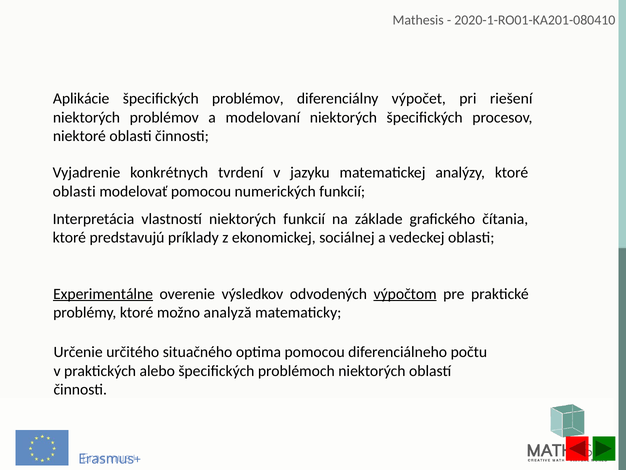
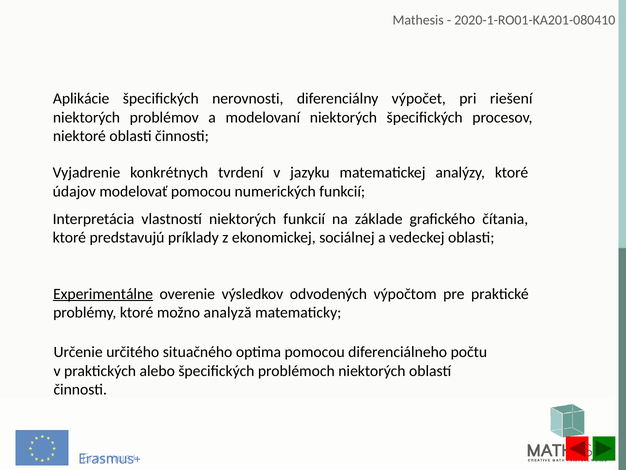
špecifických problémov: problémov -> nerovnosti (248, 99)
oblasti: oblasti -> údajov (74, 191)
výpočtom underline: present -> none (405, 294)
